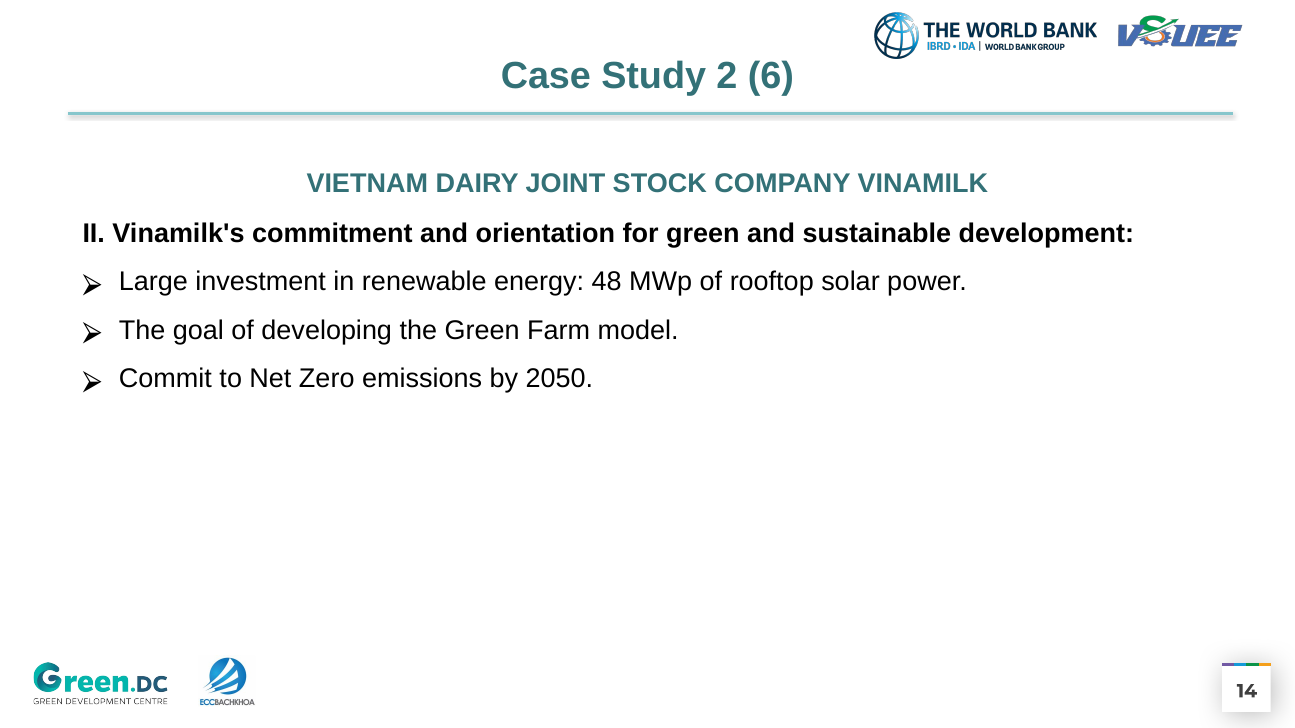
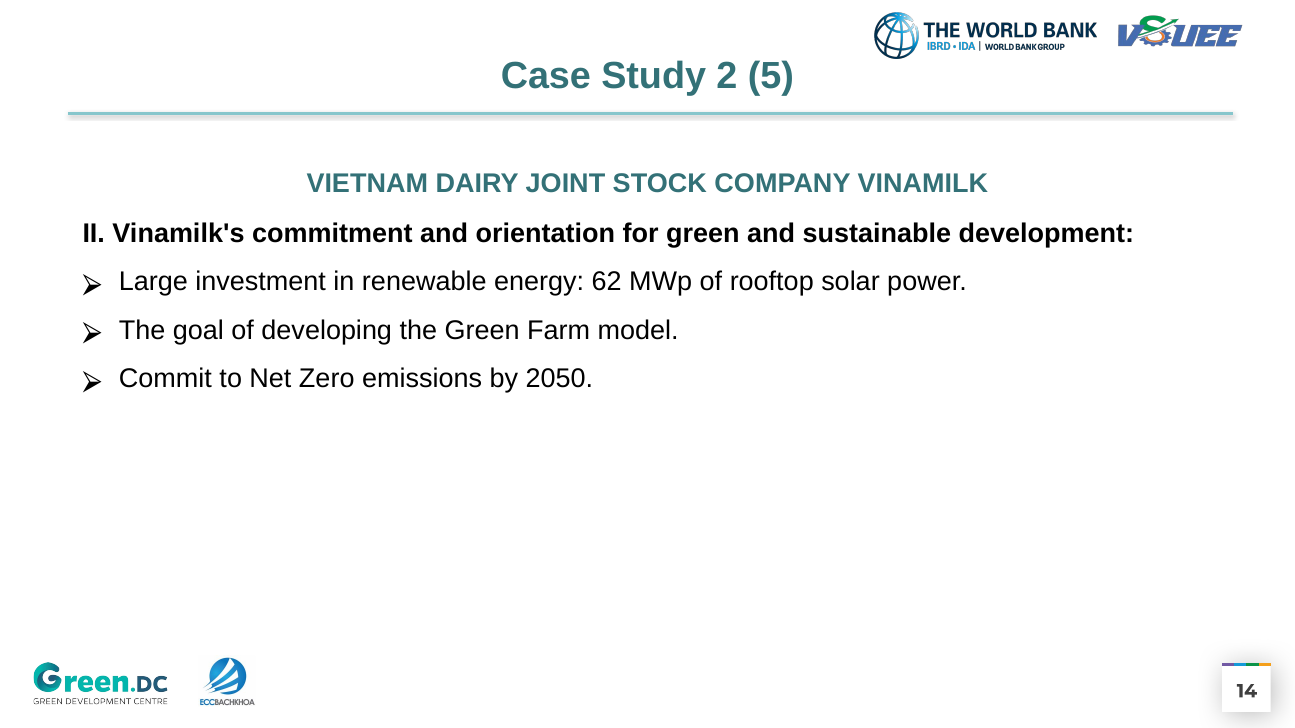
6: 6 -> 5 (771, 76)
48: 48 -> 62 (607, 282)
